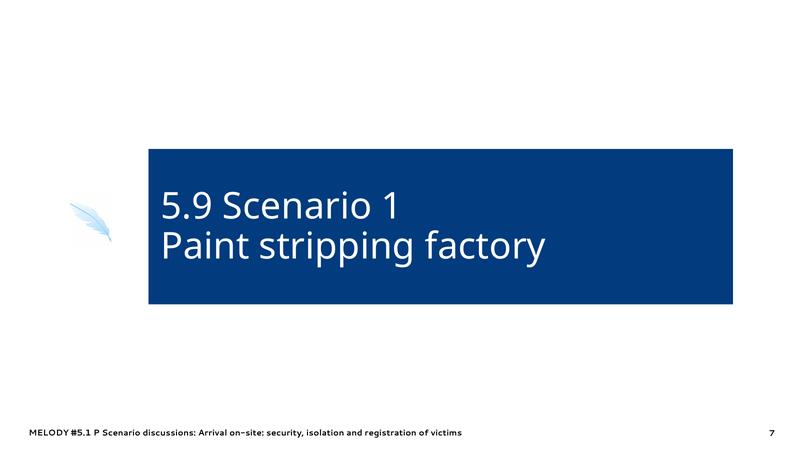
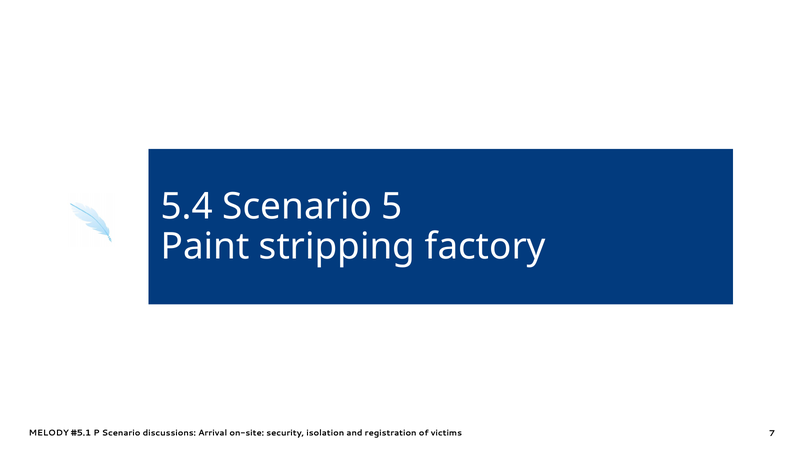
5.9: 5.9 -> 5.4 (187, 207)
1: 1 -> 5 (392, 207)
